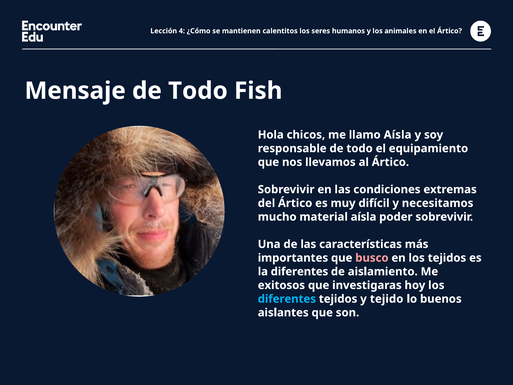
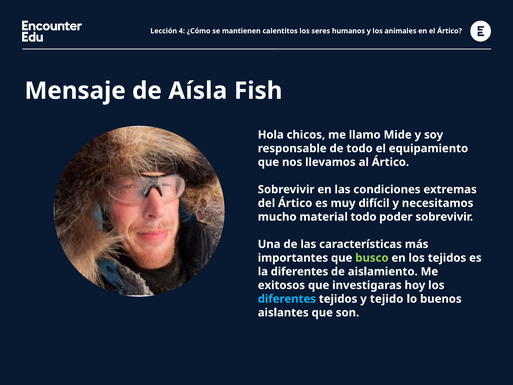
Mensaje de Todo: Todo -> Aísla (198, 91)
llamo Aísla: Aísla -> Mide (398, 135)
material aísla: aísla -> todo (364, 217)
busco colour: pink -> light green (372, 258)
